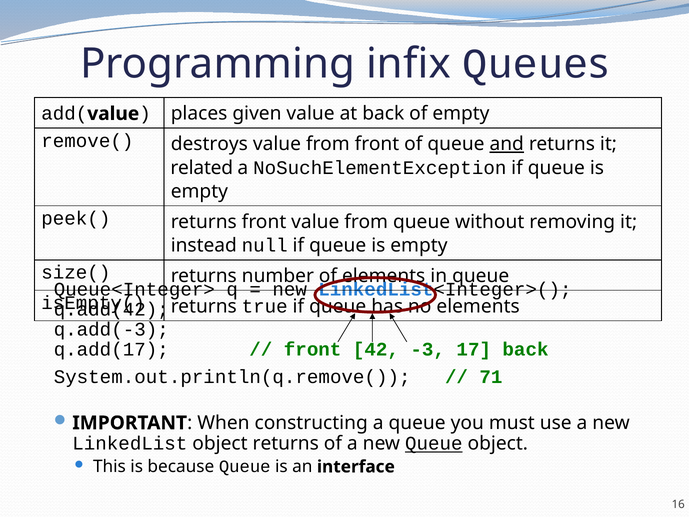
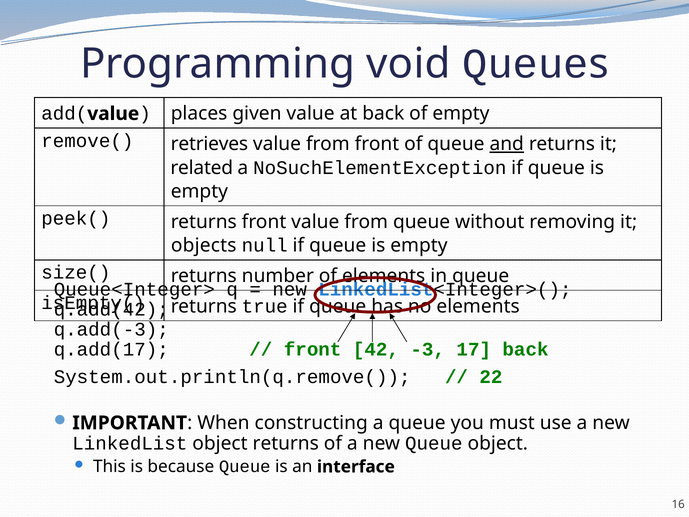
infix: infix -> void (408, 64)
destroys: destroys -> retrieves (209, 144)
instead: instead -> objects (204, 245)
71: 71 -> 22 (491, 377)
Queue underline: present -> none (434, 443)
